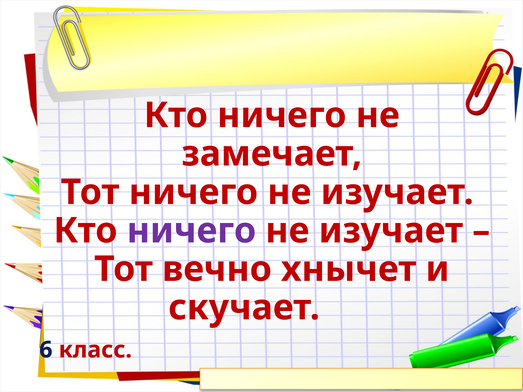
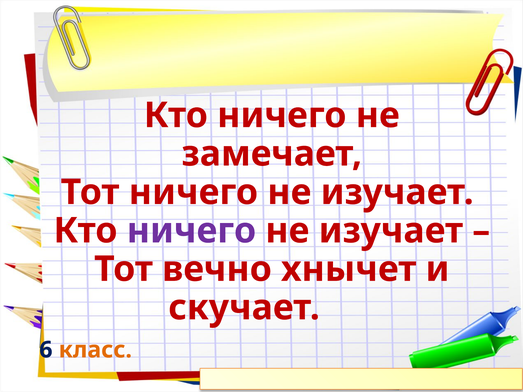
класс colour: red -> orange (95, 350)
